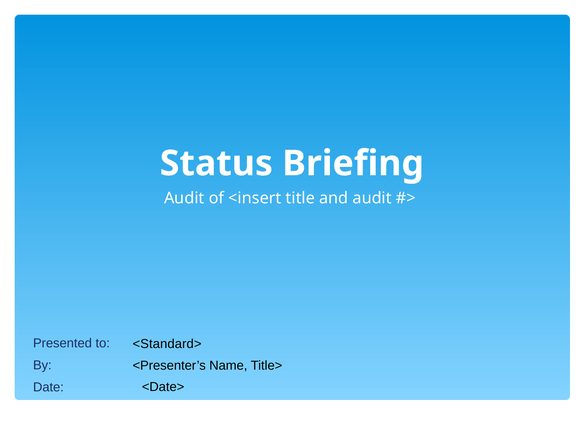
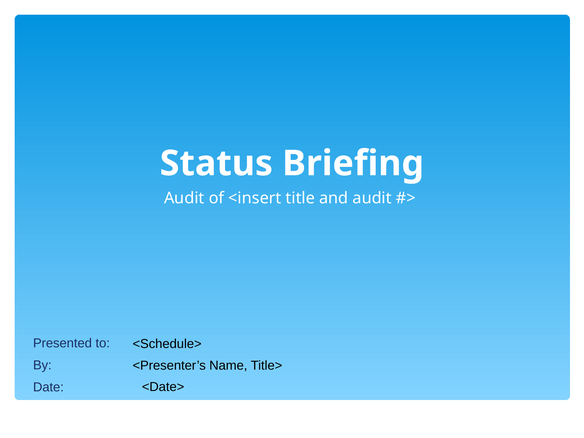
<Standard>: <Standard> -> <Schedule> (167, 344)
